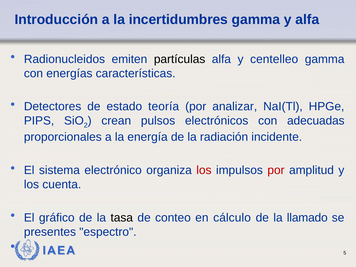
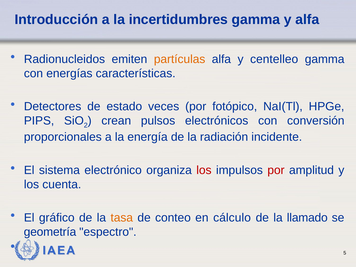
partículas colour: black -> orange (180, 59)
teoría: teoría -> veces (164, 107)
analizar: analizar -> fotópico (235, 107)
adecuadas: adecuadas -> conversión (316, 121)
tasa colour: black -> orange (122, 218)
presentes: presentes -> geometría (50, 232)
